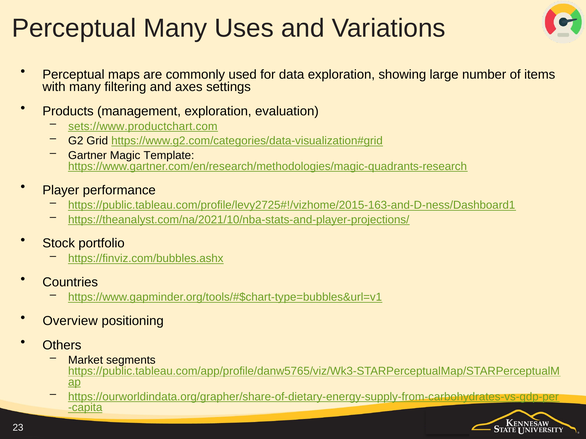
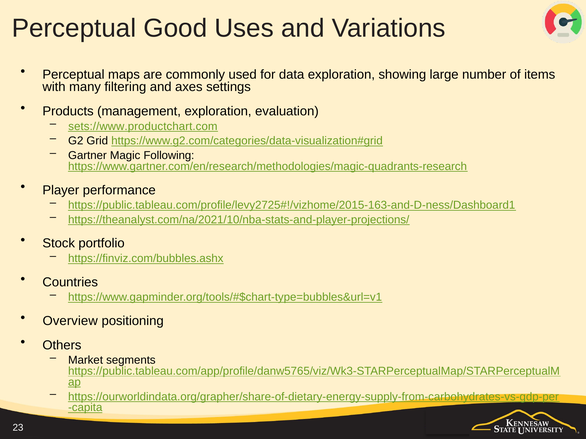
Perceptual Many: Many -> Good (175, 28)
Template: Template -> Following (169, 156)
